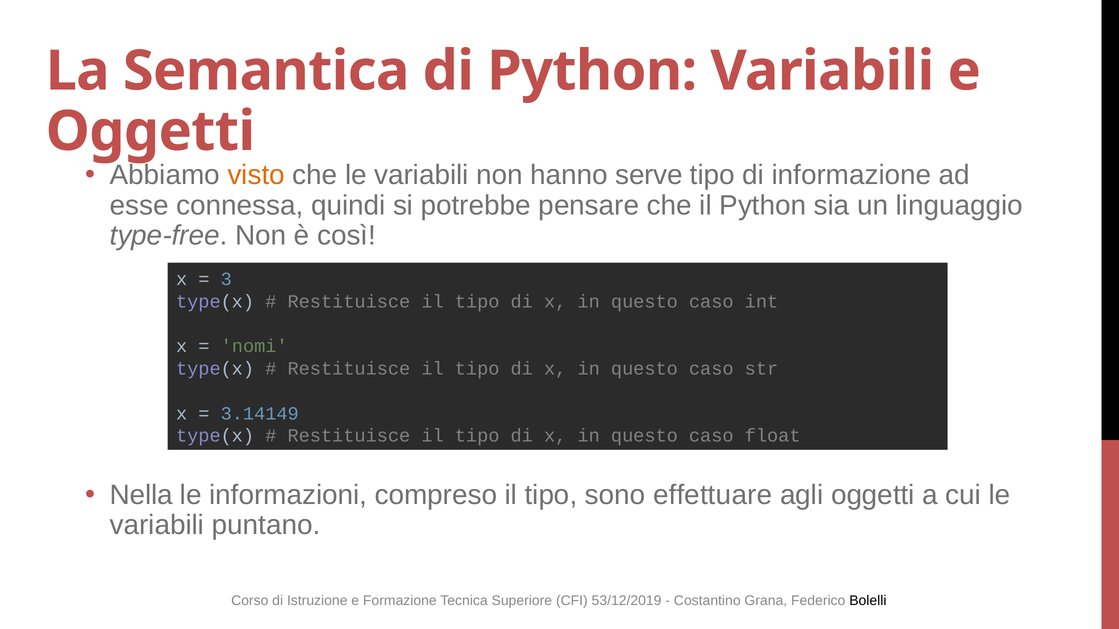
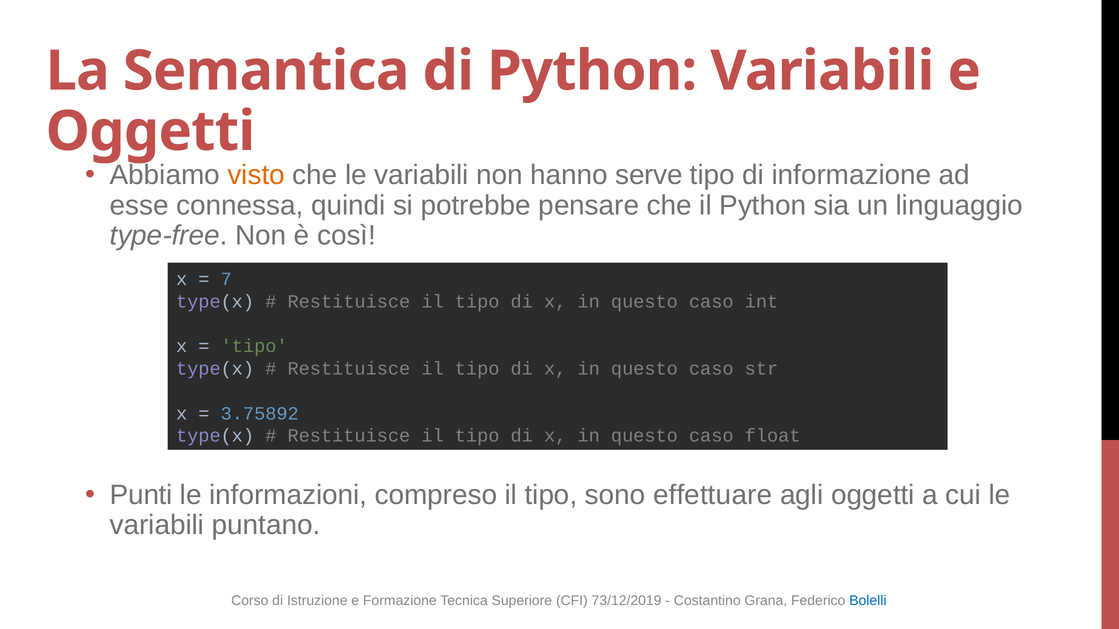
3: 3 -> 7 (226, 279)
nomi: nomi -> tipo (254, 347)
3.14149: 3.14149 -> 3.75892 (260, 414)
Nella: Nella -> Punti (141, 495)
53/12/2019: 53/12/2019 -> 73/12/2019 (627, 601)
Bolelli colour: black -> blue (868, 601)
